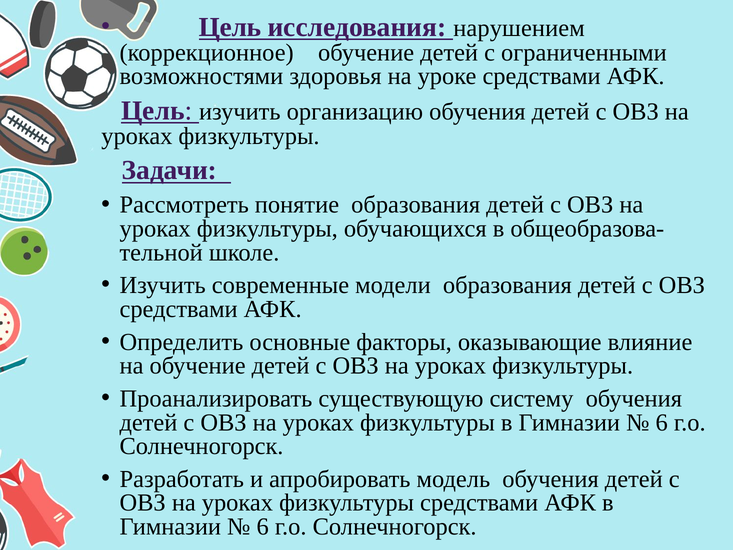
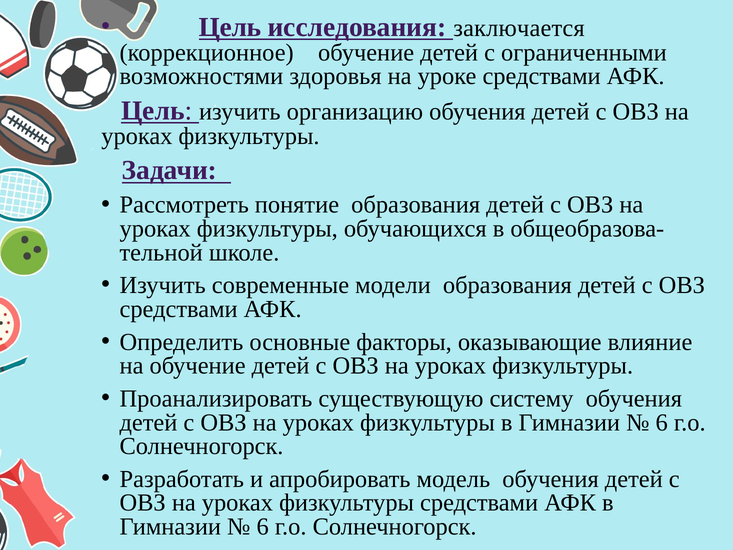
нарушением: нарушением -> заключается (519, 28)
